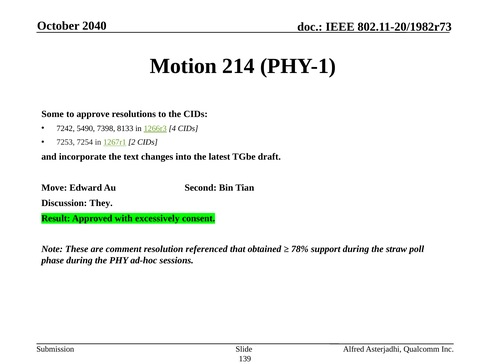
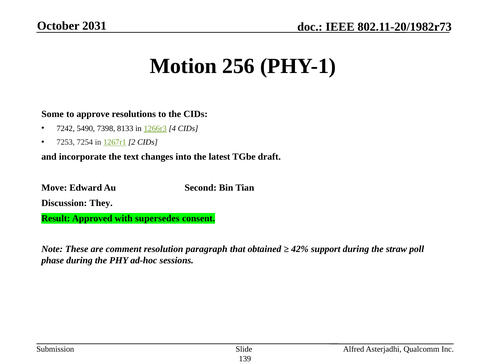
2040: 2040 -> 2031 (94, 26)
214: 214 -> 256 (238, 66)
excessively: excessively -> supersedes (157, 219)
referenced: referenced -> paragraph (207, 249)
78%: 78% -> 42% (300, 249)
